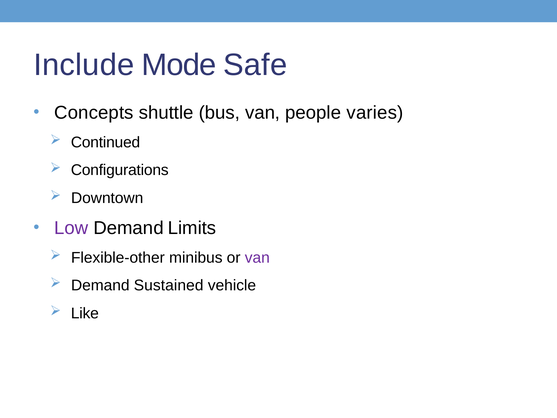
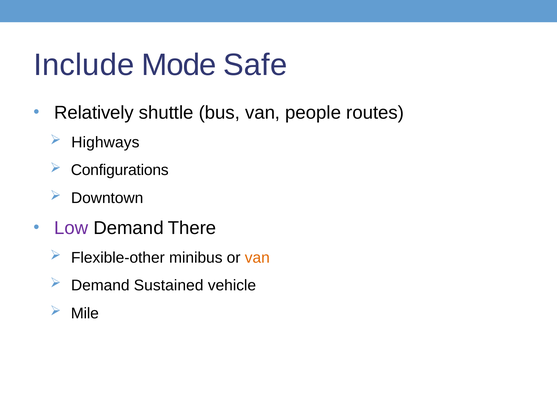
Concepts: Concepts -> Relatively (94, 113)
varies: varies -> routes (375, 113)
Continued: Continued -> Highways (105, 142)
Limits: Limits -> There (192, 228)
van colour: purple -> orange (257, 257)
Like: Like -> Mile (85, 313)
